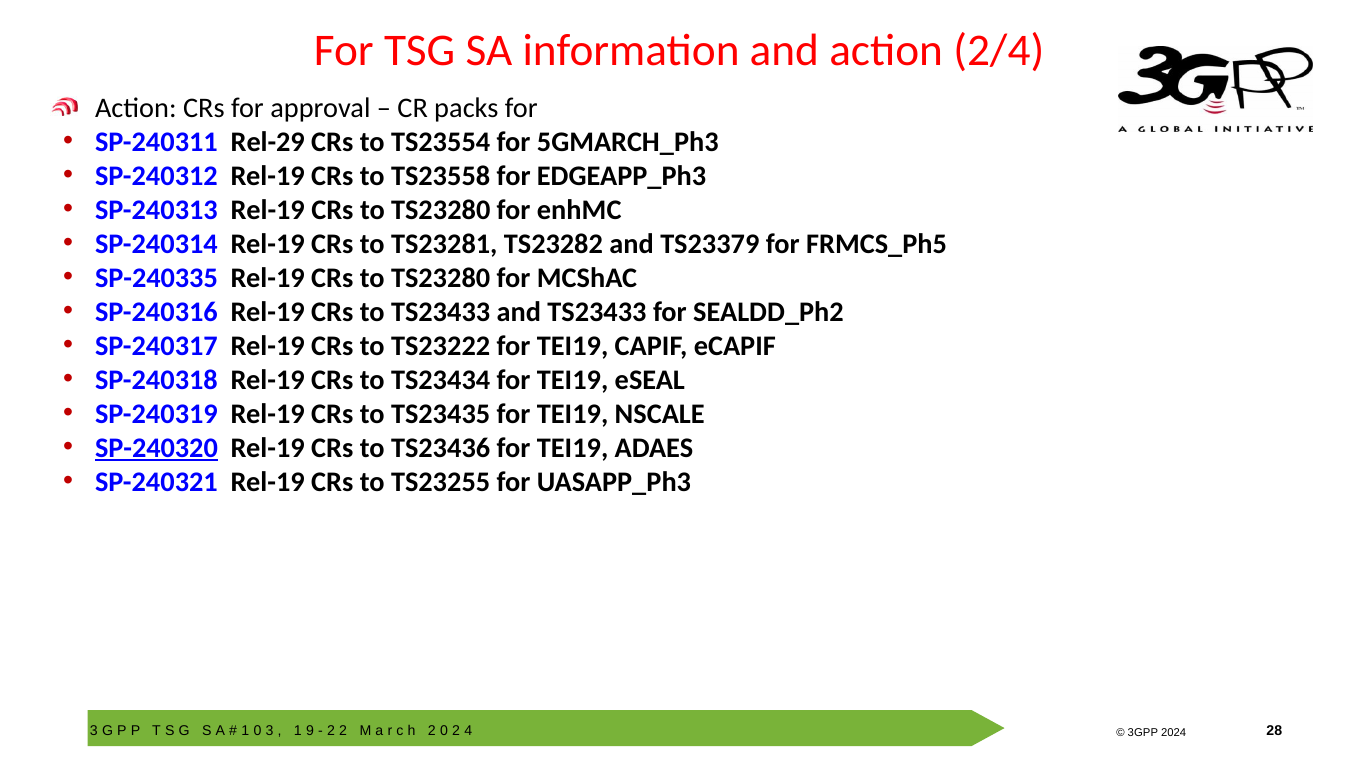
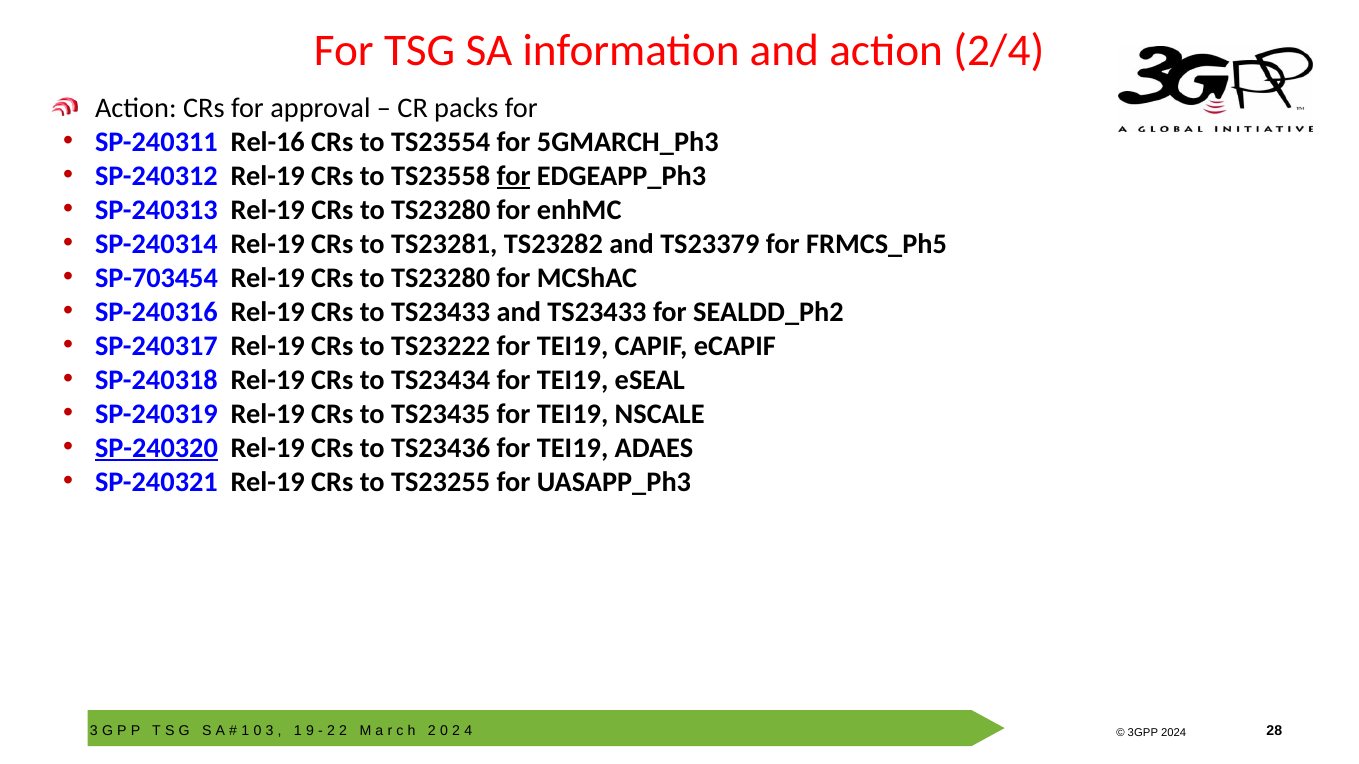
Rel-29: Rel-29 -> Rel-16 (268, 142)
for underline: none -> present (514, 176)
SP-240335: SP-240335 -> SP-703454 (156, 278)
